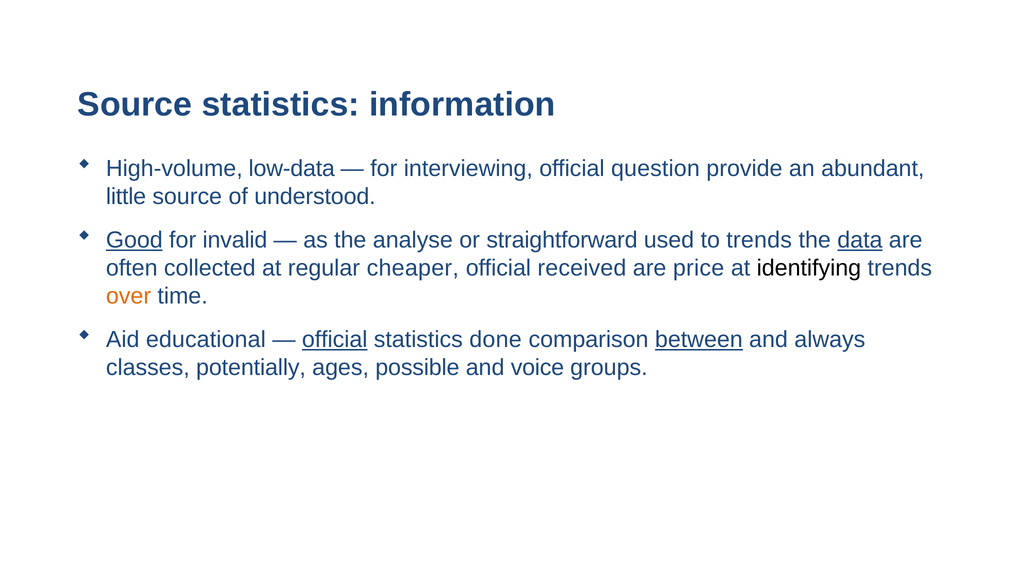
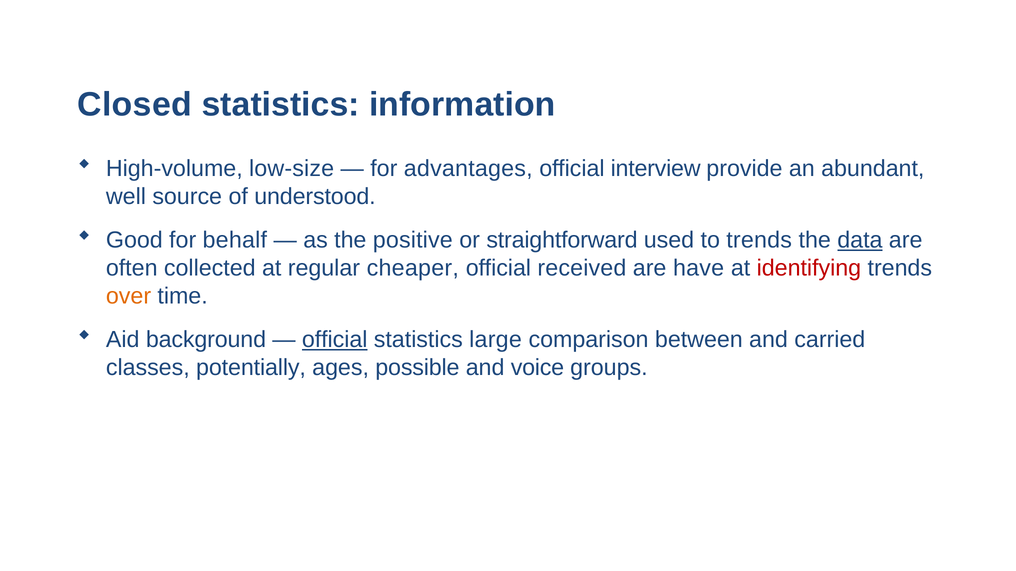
Source: Source -> Closed (135, 104)
low-data: low-data -> low-size (292, 169)
interviewing: interviewing -> advantages (468, 169)
question: question -> interview (656, 169)
little: little -> well (126, 197)
Good underline: present -> none (134, 240)
invalid: invalid -> behalf (235, 240)
analyse: analyse -> positive (413, 240)
price: price -> have (699, 268)
identifying colour: black -> red (809, 268)
educational: educational -> background (206, 340)
done: done -> large (496, 340)
between underline: present -> none (699, 340)
always: always -> carried (830, 340)
